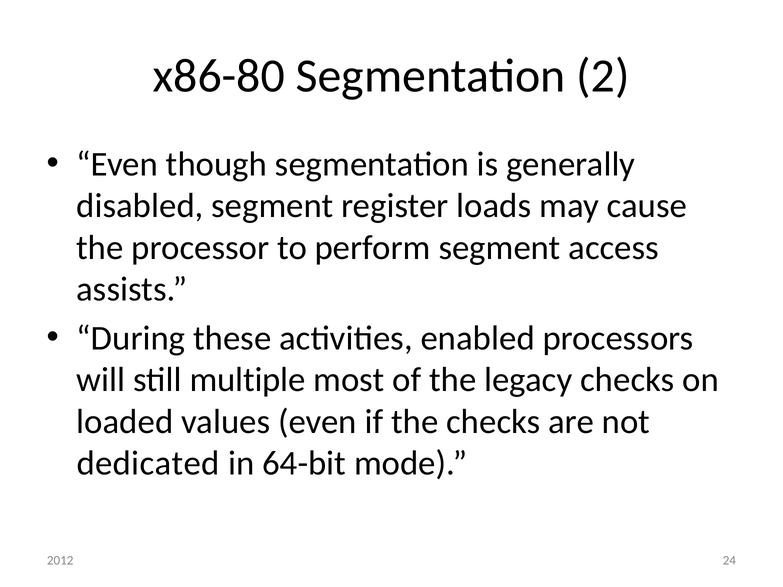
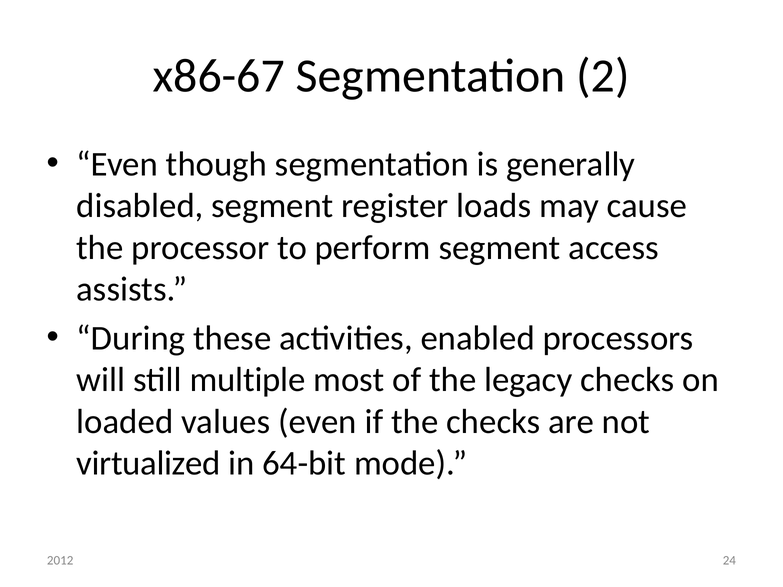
x86-80: x86-80 -> x86-67 (219, 76)
dedicated: dedicated -> virtualized (148, 464)
